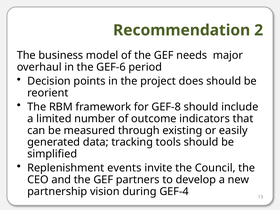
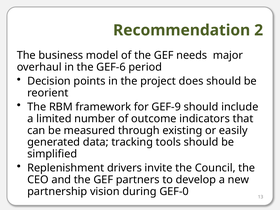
GEF-8: GEF-8 -> GEF-9 (166, 107)
events: events -> drivers (124, 168)
GEF-4: GEF-4 -> GEF-0 (174, 191)
